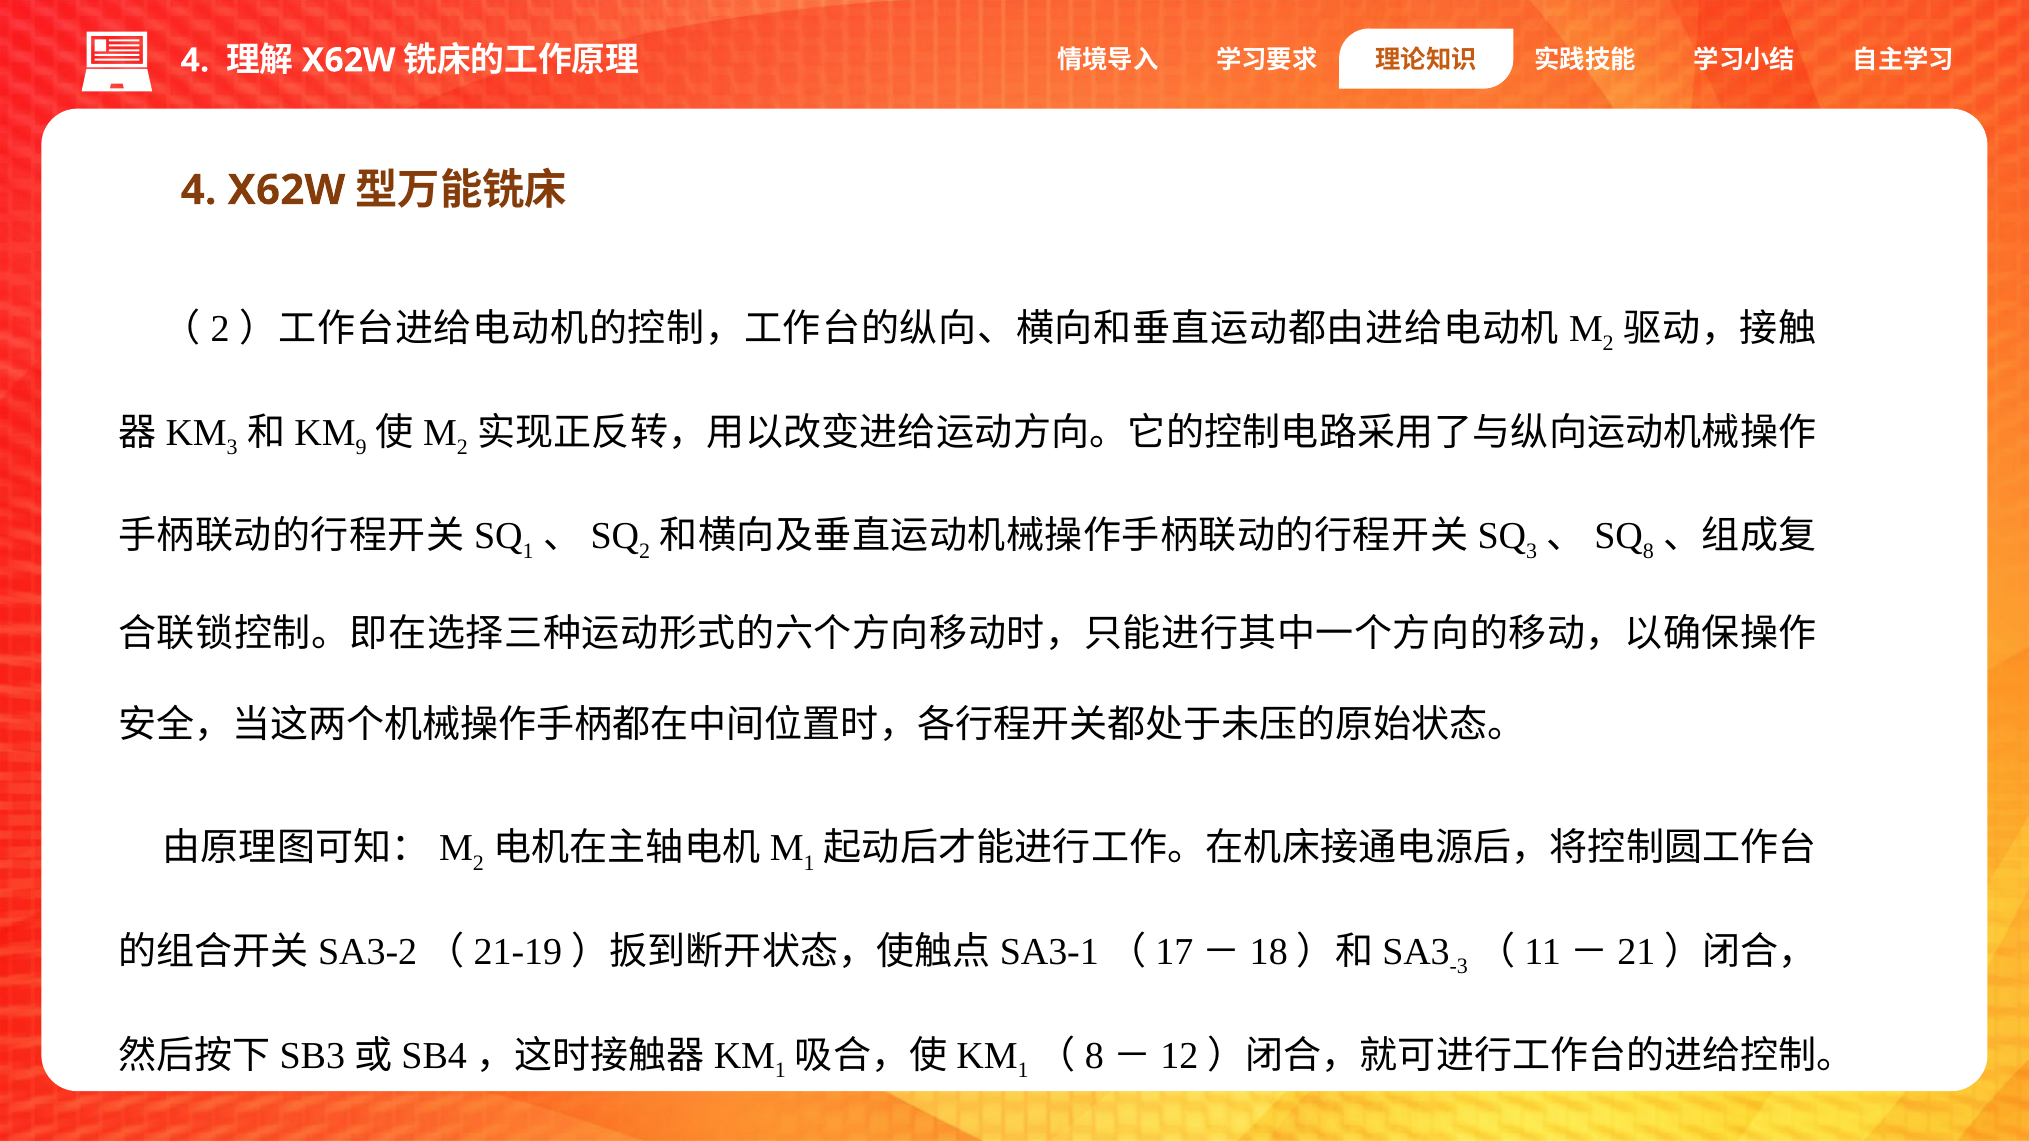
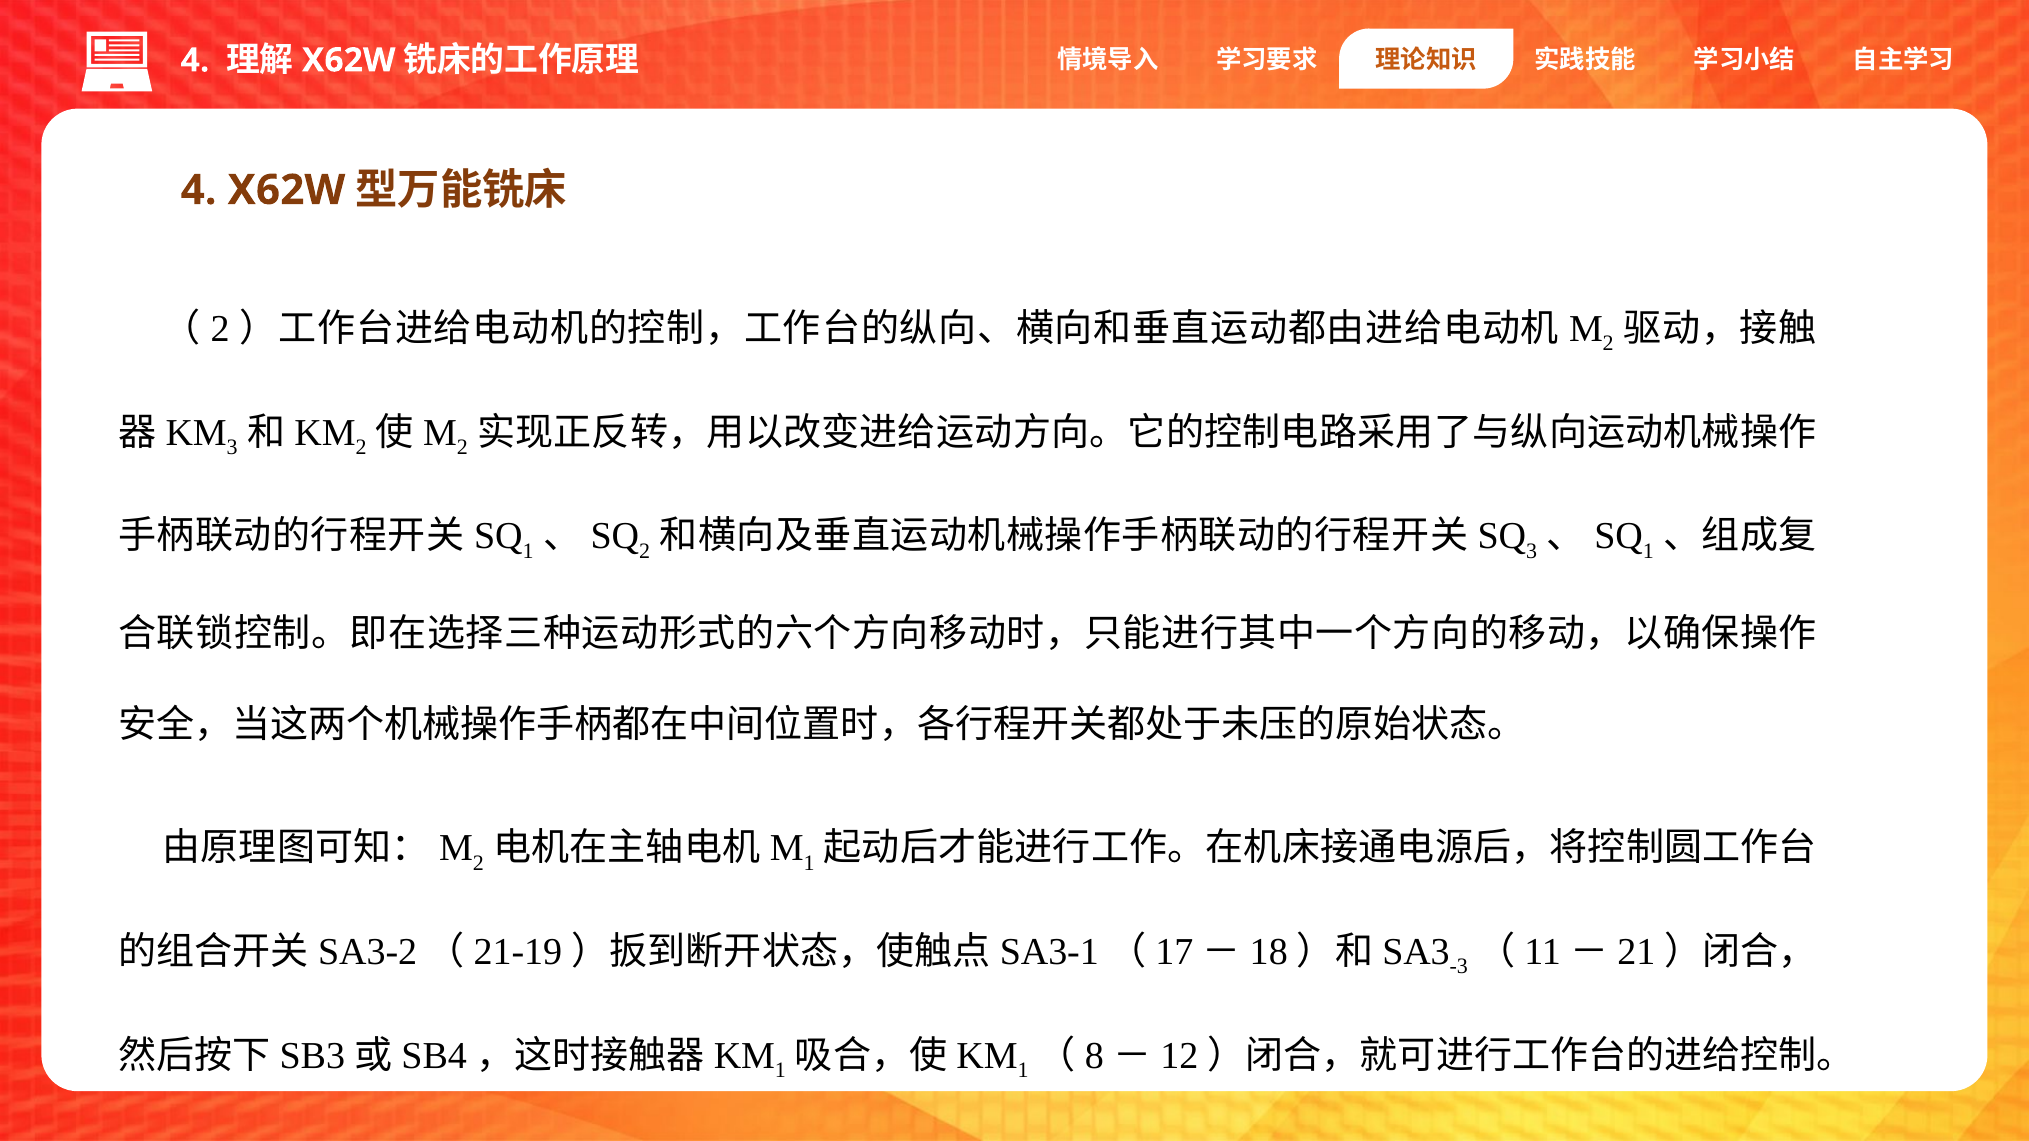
9: 9 -> 2 (361, 448)
8: 8 -> 1 (1648, 551)
